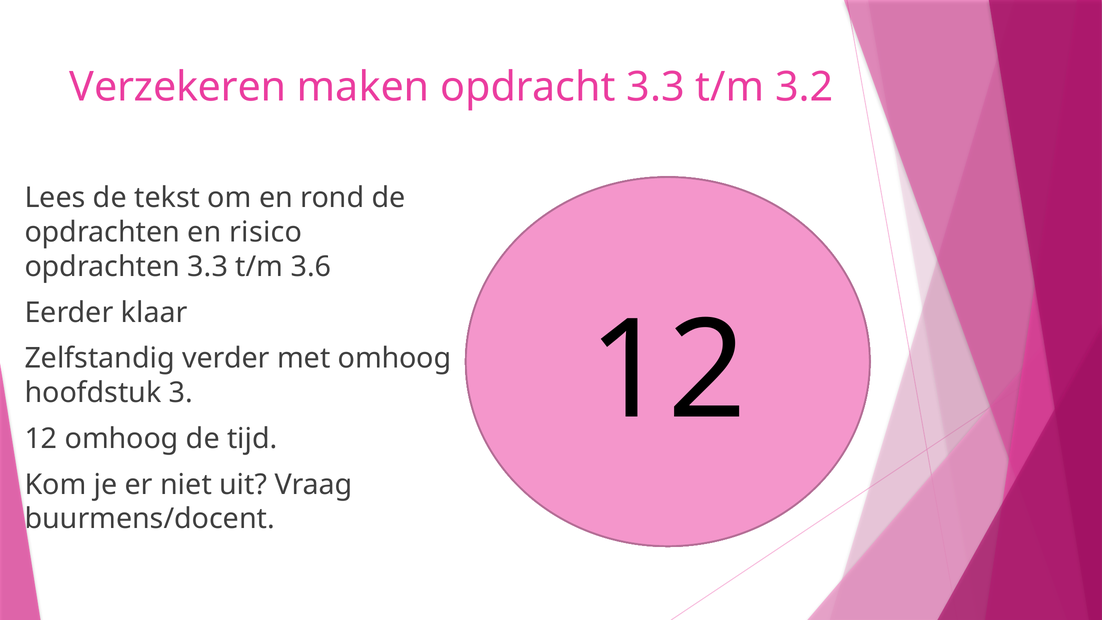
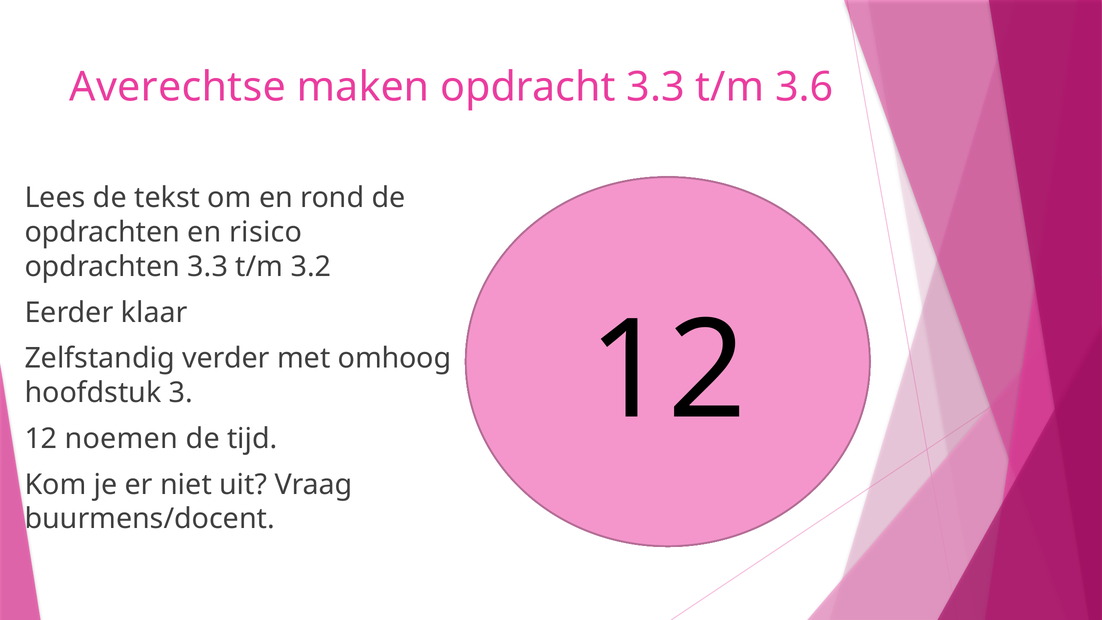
Verzekeren: Verzekeren -> Averechtse (178, 87)
3.2: 3.2 -> 3.6 (804, 87)
3.6: 3.6 -> 3.2 (311, 267)
12 omhoog: omhoog -> noemen (121, 439)
